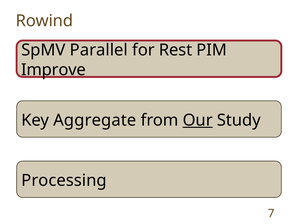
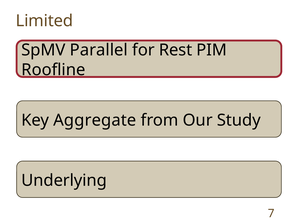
Rowind: Rowind -> Limited (44, 21)
Improve: Improve -> Roofline (53, 70)
Our underline: present -> none (198, 120)
Processing: Processing -> Underlying (64, 180)
